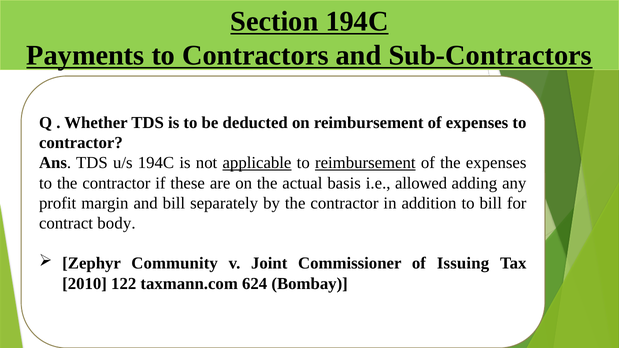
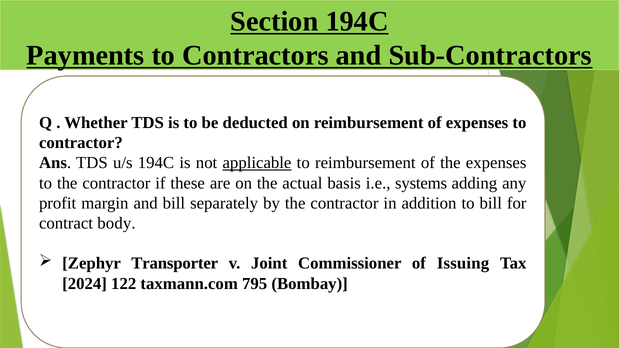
reimbursement underline: present -> none (365, 163)
allowed: allowed -> systems (421, 183)
Community: Community -> Transporter (175, 264)
2010: 2010 -> 2024 (85, 284)
624: 624 -> 795 (255, 284)
